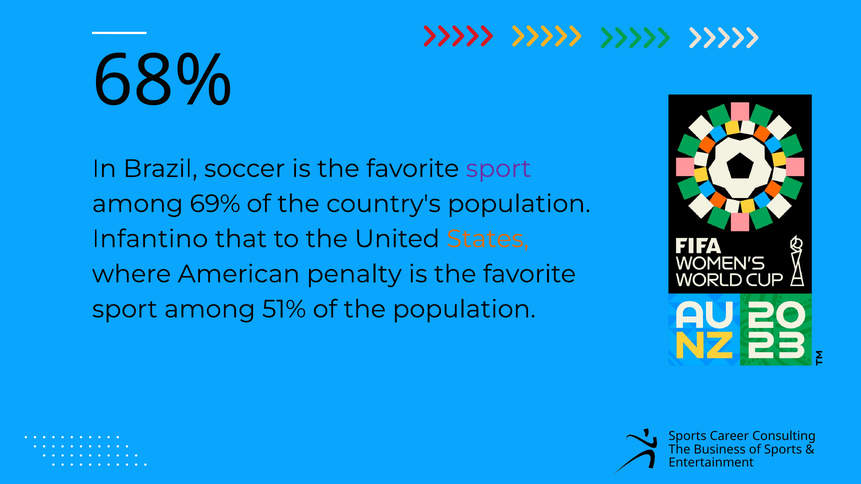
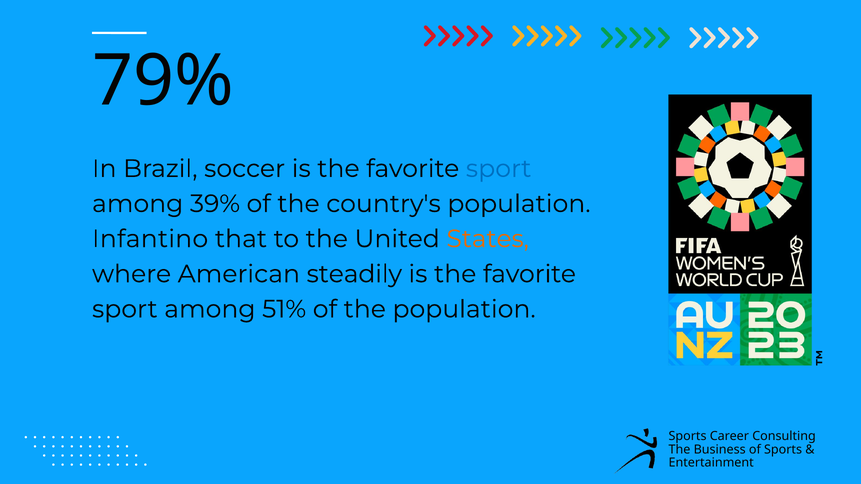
68%: 68% -> 79% (163, 81)
sport colour: purple -> blue (499, 169)
69%: 69% -> 39% (215, 204)
penalty: penalty -> steadily (354, 274)
